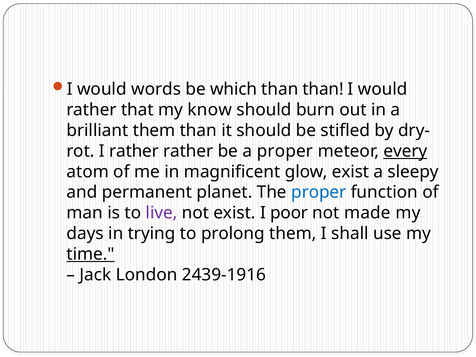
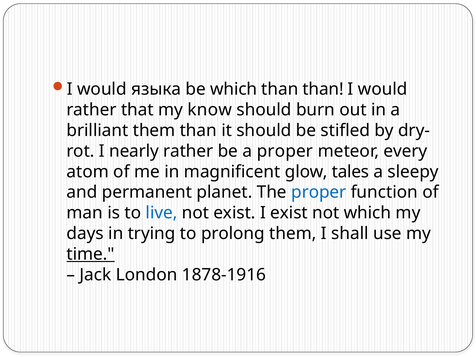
words: words -> языка (156, 89)
I rather: rather -> nearly (134, 151)
every underline: present -> none (405, 151)
glow exist: exist -> tales (350, 172)
live colour: purple -> blue (162, 213)
I poor: poor -> exist (289, 213)
not made: made -> which (367, 213)
2439-1916: 2439-1916 -> 1878-1916 (224, 275)
